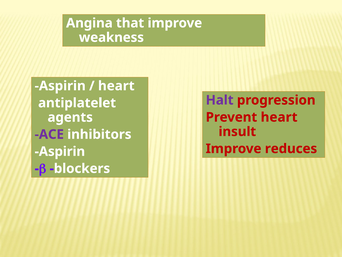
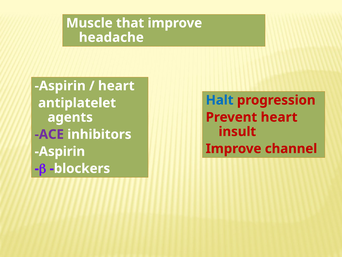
Angina: Angina -> Muscle (89, 23)
weakness: weakness -> headache (111, 37)
Halt colour: purple -> blue (220, 100)
reduces: reduces -> channel (291, 148)
